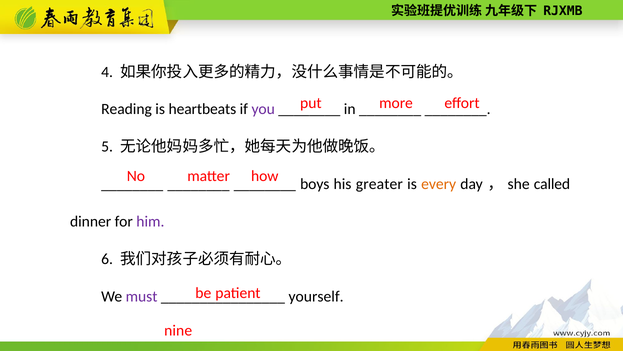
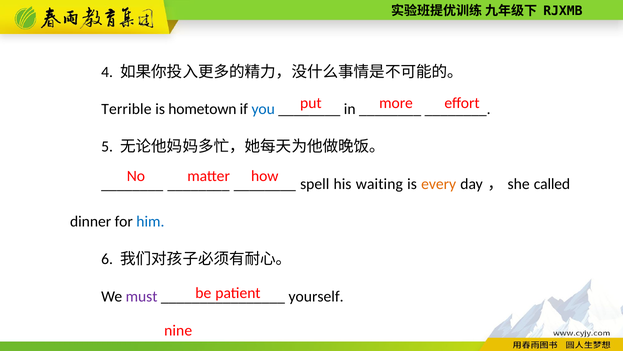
Reading: Reading -> Terrible (126, 109)
heartbeats: heartbeats -> hometown (202, 109)
you colour: purple -> blue (263, 109)
boys: boys -> spell (315, 184)
greater: greater -> waiting (379, 184)
him colour: purple -> blue (150, 221)
